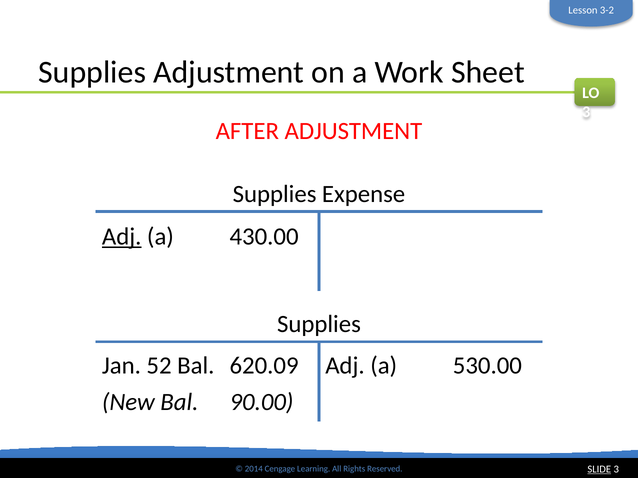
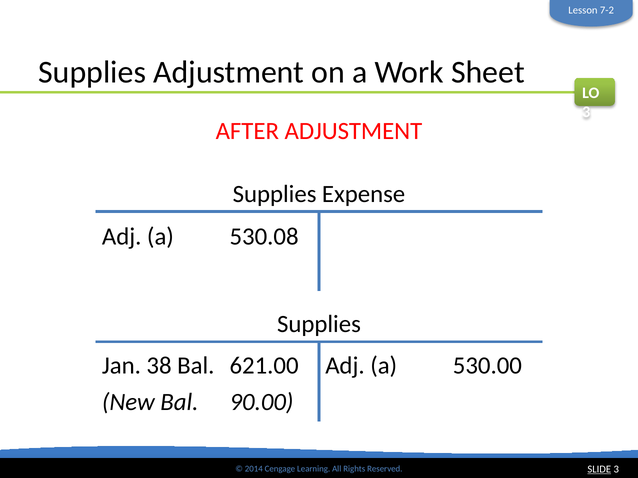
3-2: 3-2 -> 7-2 (607, 10)
Adj underline: present -> none (122, 237)
430.00: 430.00 -> 530.08 (264, 237)
52: 52 -> 38 (159, 366)
620.09: 620.09 -> 621.00 (264, 366)
